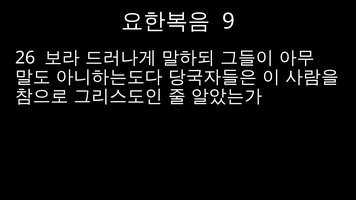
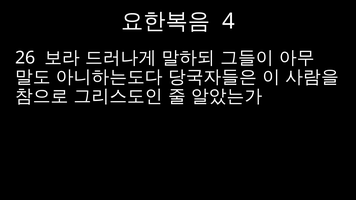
9: 9 -> 4 (228, 21)
